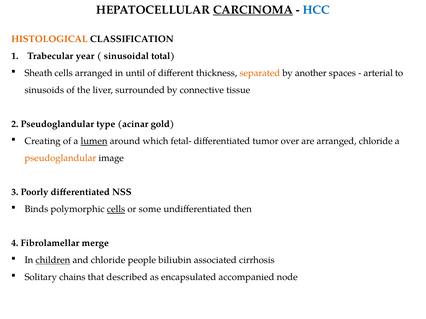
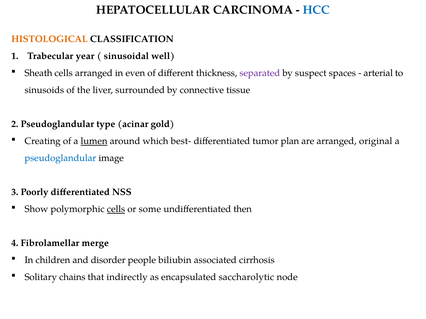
CARCINOMA underline: present -> none (253, 10)
total: total -> well (163, 56)
until: until -> even (135, 73)
separated colour: orange -> purple (260, 73)
another: another -> suspect (311, 73)
fetal-: fetal- -> best- (181, 141)
over: over -> plan (290, 141)
arranged chloride: chloride -> original (376, 141)
pseudoglandular colour: orange -> blue (60, 158)
Binds: Binds -> Show (36, 209)
children underline: present -> none (53, 261)
and chloride: chloride -> disorder (108, 261)
described: described -> indirectly (127, 278)
accompanied: accompanied -> saccharolytic (246, 278)
